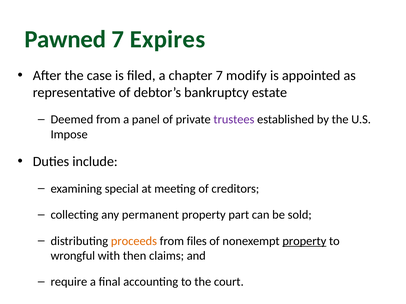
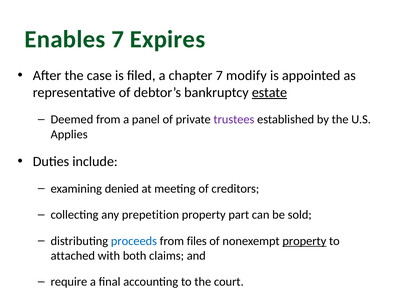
Pawned: Pawned -> Enables (65, 39)
estate underline: none -> present (269, 93)
Impose: Impose -> Applies (69, 135)
special: special -> denied (122, 189)
permanent: permanent -> prepetition (150, 215)
proceeds colour: orange -> blue (134, 241)
wrongful: wrongful -> attached (73, 256)
then: then -> both (135, 256)
